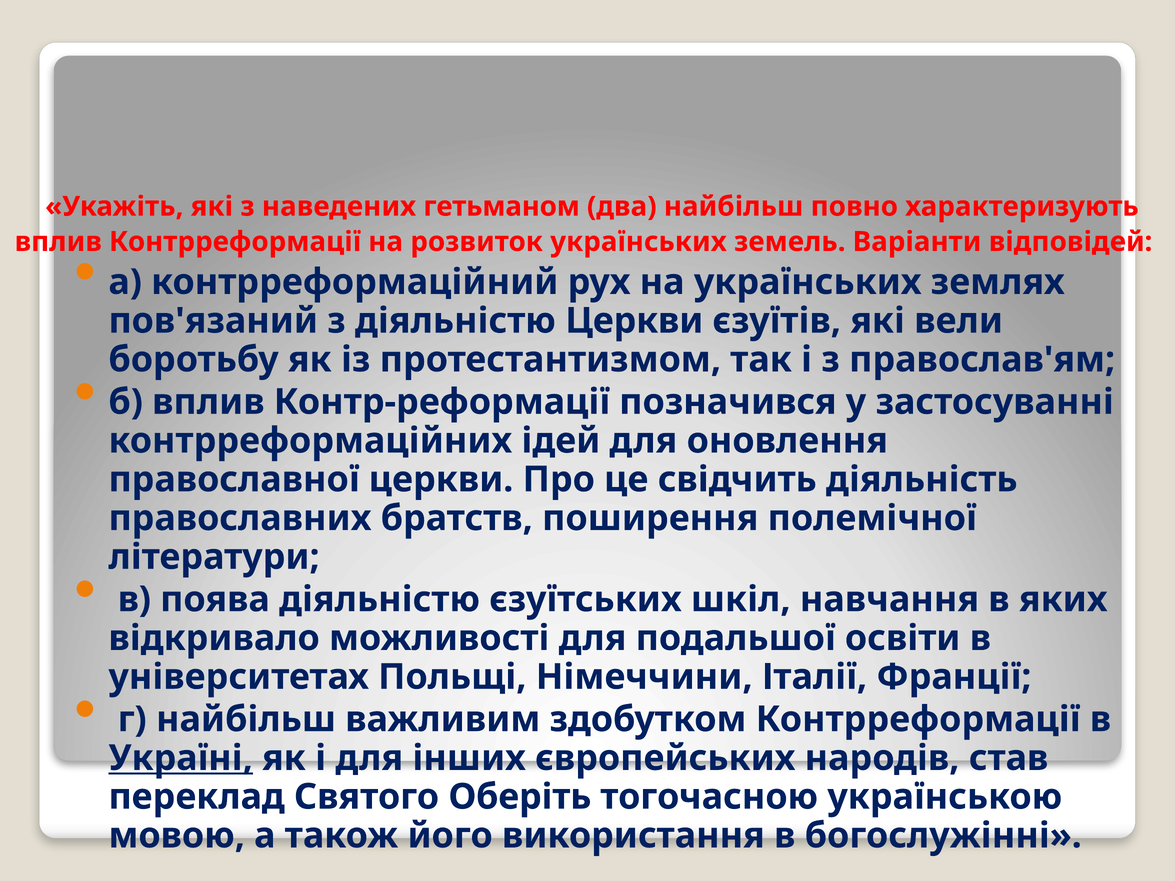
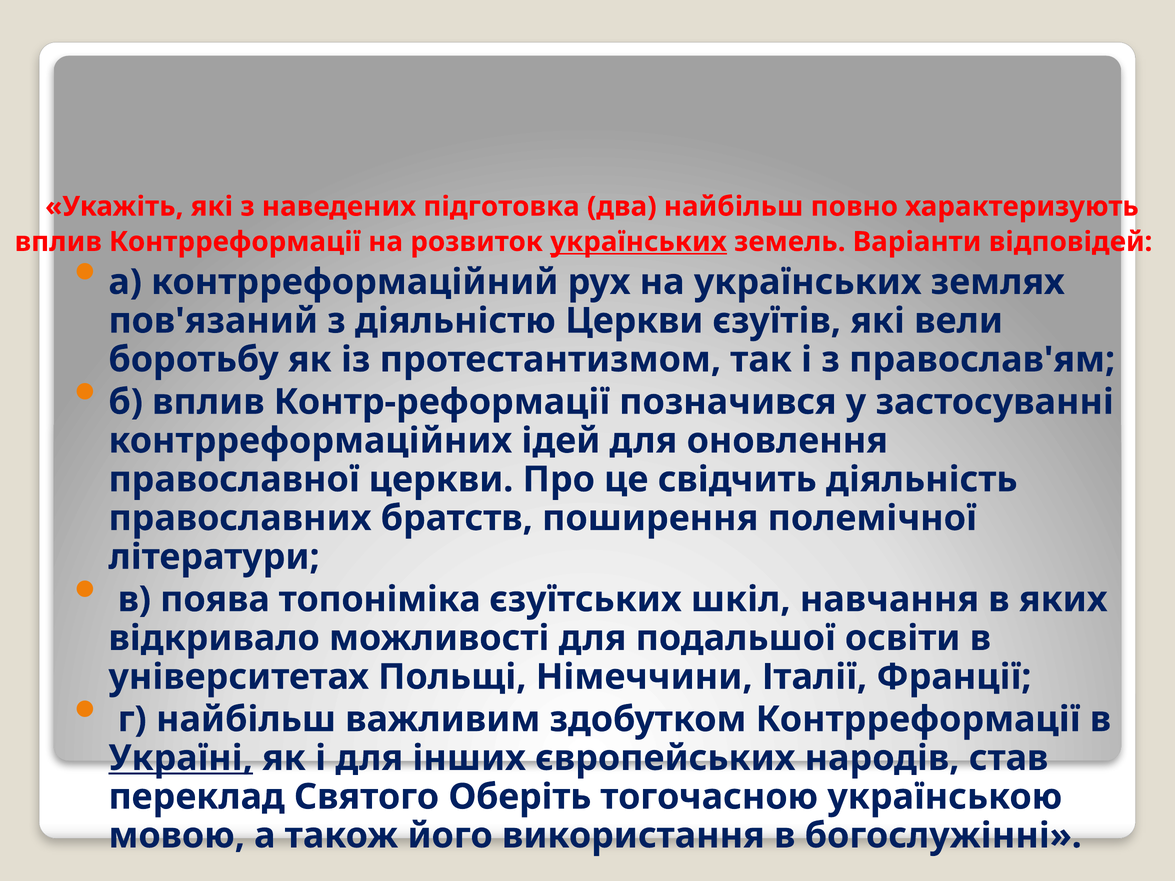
гетьманом: гетьманом -> підготовка (502, 207)
українських underline: none -> present (638, 242)
поява діяльністю: діяльністю -> топоніміка (380, 600)
